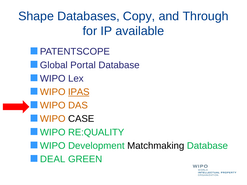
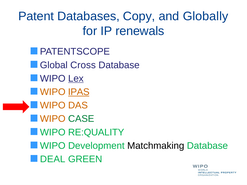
Shape: Shape -> Patent (36, 16)
Through: Through -> Globally (206, 16)
available: available -> renewals (140, 31)
Portal: Portal -> Cross (83, 65)
Lex underline: none -> present (76, 79)
CASE colour: black -> green (81, 119)
